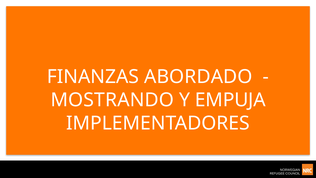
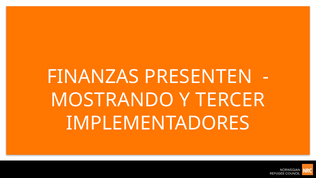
ABORDADO: ABORDADO -> PRESENTEN (198, 77)
EMPUJA: EMPUJA -> TERCER (230, 100)
